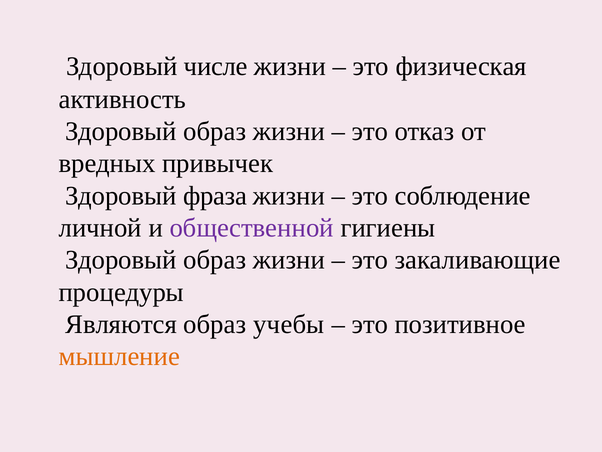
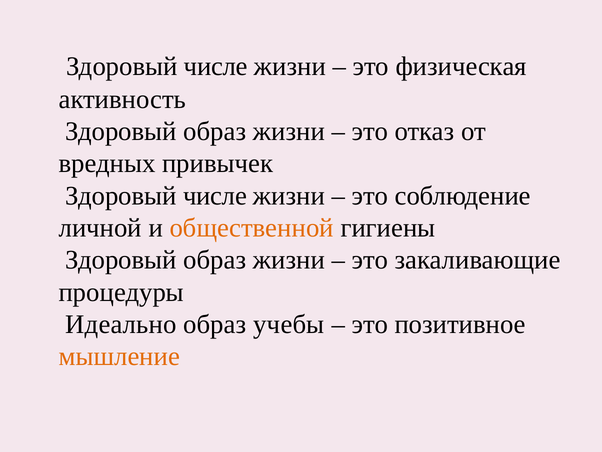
фраза: фраза -> числе (215, 196)
общественной colour: purple -> orange (252, 228)
Являются: Являются -> Идеально (121, 324)
